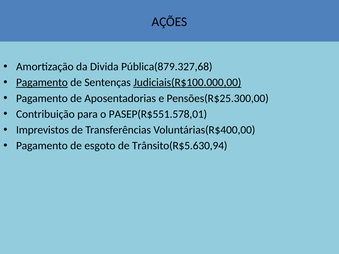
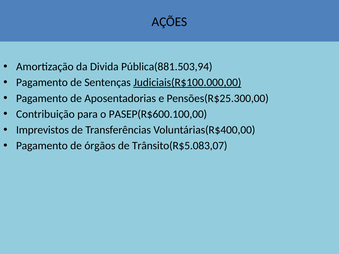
Pública(879.327,68: Pública(879.327,68 -> Pública(881.503,94 (167, 67)
Pagamento underline: present -> none (42, 83)
PASEP(R$551.578,01: PASEP(R$551.578,01 -> PASEP(R$600.100,00 (158, 114)
esgoto: esgoto -> órgãos (100, 146)
Trânsito(R$5.630,94: Trânsito(R$5.630,94 -> Trânsito(R$5.083,07 (180, 146)
